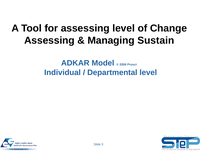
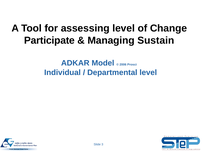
Assessing: Assessing -> Participate (49, 41)
